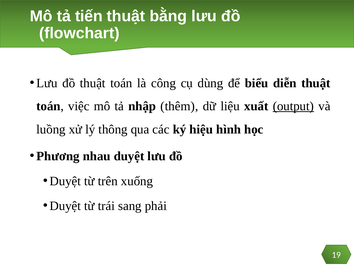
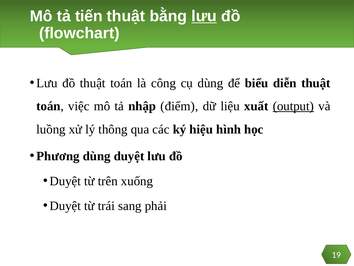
lưu underline: none -> present (204, 16)
thêm: thêm -> điểm (179, 106)
Phương nhau: nhau -> dùng (97, 156)
